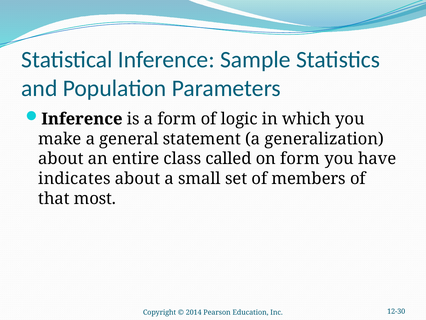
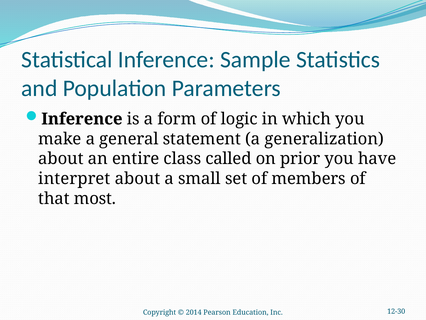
on form: form -> prior (300, 159)
indicates: indicates -> interpret (74, 178)
